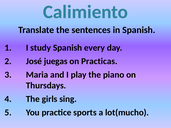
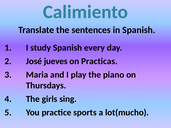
juegas: juegas -> jueves (56, 61)
